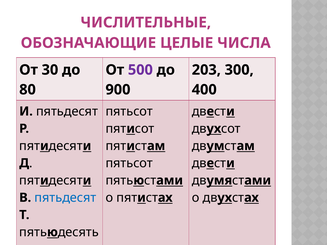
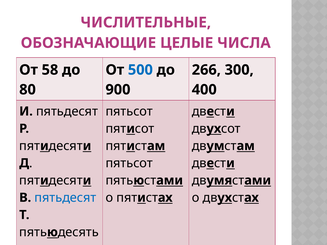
30: 30 -> 58 (50, 70)
500 colour: purple -> blue (140, 70)
203: 203 -> 266 (206, 70)
